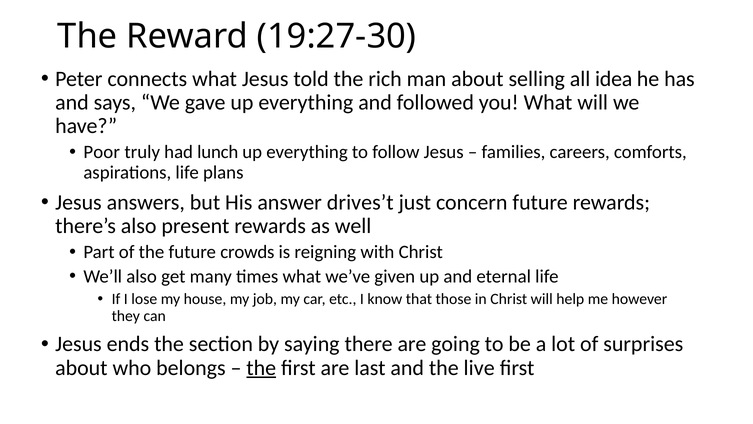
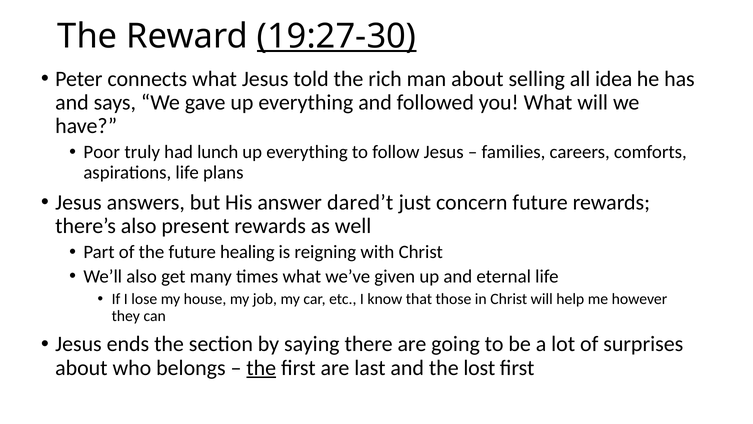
19:27-30 underline: none -> present (337, 36)
drives’t: drives’t -> dared’t (360, 202)
crowds: crowds -> healing (247, 252)
live: live -> lost (479, 368)
